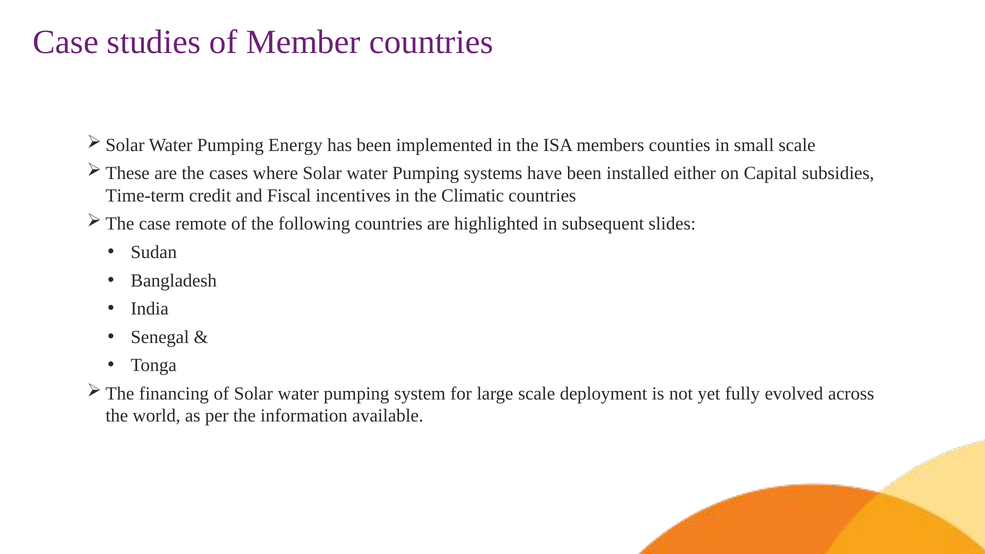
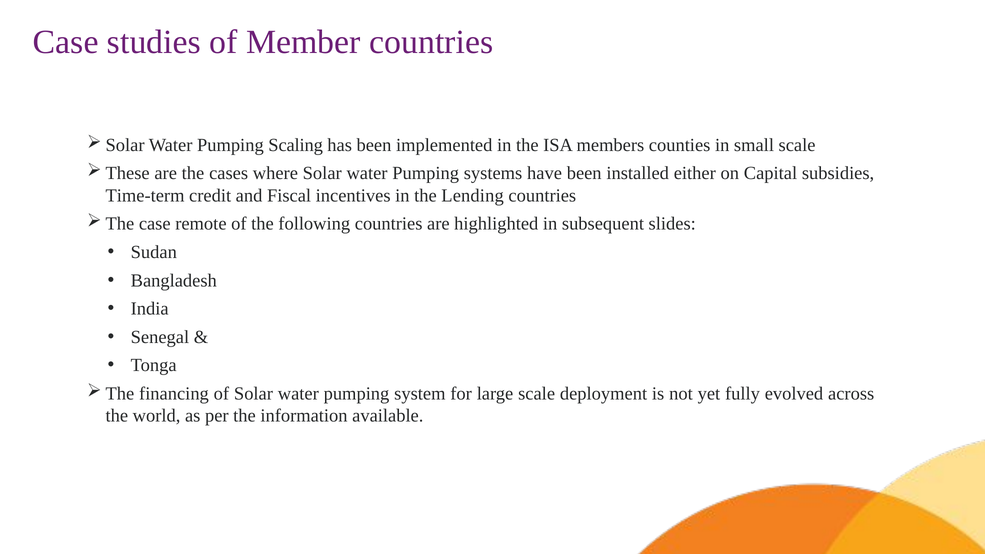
Energy: Energy -> Scaling (296, 145)
Climatic: Climatic -> Lending (473, 196)
